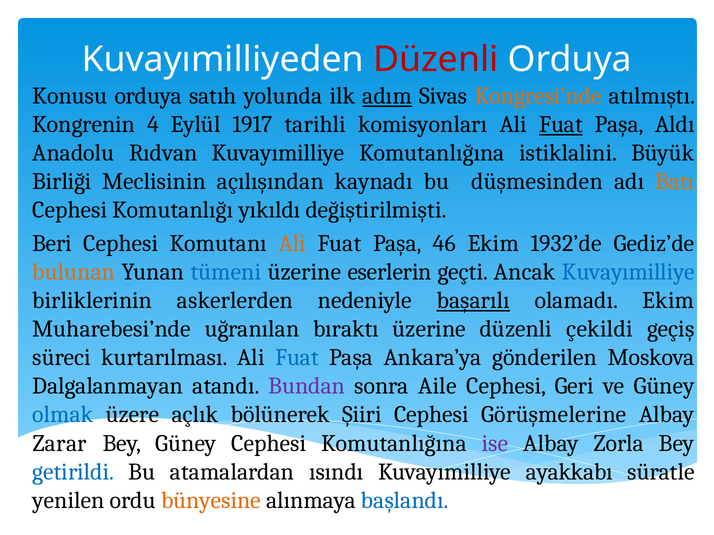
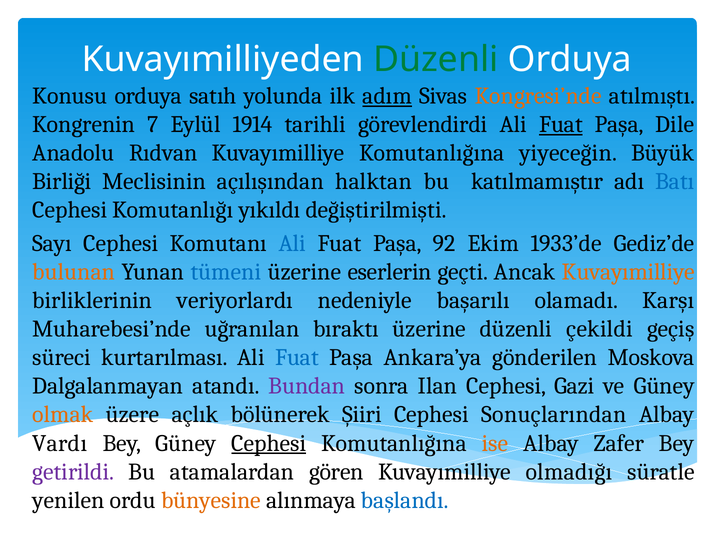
Düzenli colour: red -> green (436, 60)
4: 4 -> 7 (153, 125)
1917: 1917 -> 1914 (253, 125)
komisyonları: komisyonları -> görevlendirdi (423, 125)
Aldı: Aldı -> Dile (675, 125)
istiklalini: istiklalini -> yiyeceğin (568, 153)
kaynadı: kaynadı -> halktan (374, 182)
düşmesinden: düşmesinden -> katılmamıştır (537, 182)
Batı colour: orange -> blue (675, 182)
Beri: Beri -> Sayı (52, 244)
Ali colour: orange -> blue (292, 244)
46: 46 -> 92 (444, 244)
1932’de: 1932’de -> 1933’de (566, 244)
Kuvayımilliye colour: blue -> orange (628, 272)
askerlerden: askerlerden -> veriyorlardı (235, 301)
başarılı underline: present -> none (473, 301)
olamadı Ekim: Ekim -> Karşı (668, 301)
Aile: Aile -> Ilan (438, 386)
Geri: Geri -> Gazi (574, 386)
olmak colour: blue -> orange (63, 415)
Görüşmelerine: Görüşmelerine -> Sonuçlarından (554, 415)
Zarar: Zarar -> Vardı (60, 444)
Cephesi underline: none -> present (269, 444)
ise colour: purple -> orange (495, 444)
Zorla: Zorla -> Zafer (619, 444)
getirildi colour: blue -> purple (73, 472)
ısındı: ısındı -> gören (336, 472)
ayakkabı: ayakkabı -> olmadığı (569, 472)
